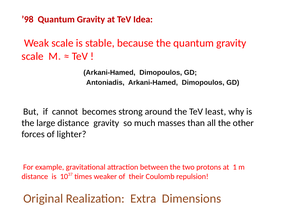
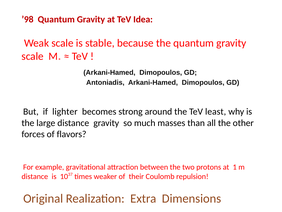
cannot: cannot -> lighter (65, 111)
lighter: lighter -> flavors (72, 134)
